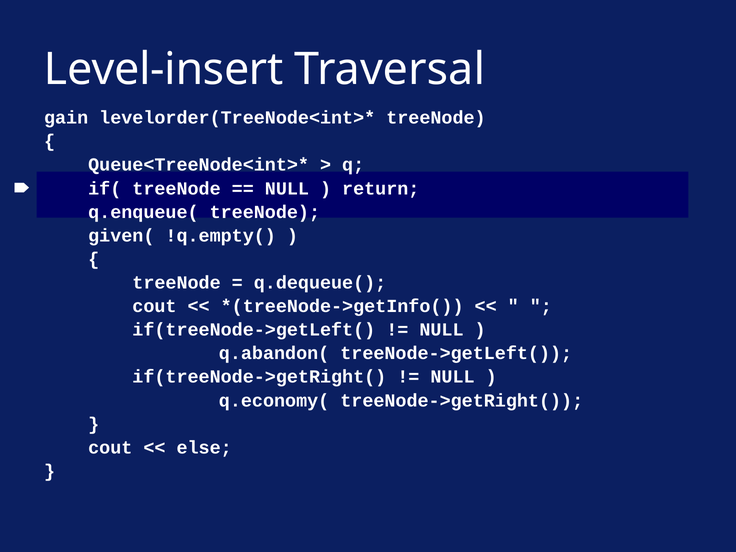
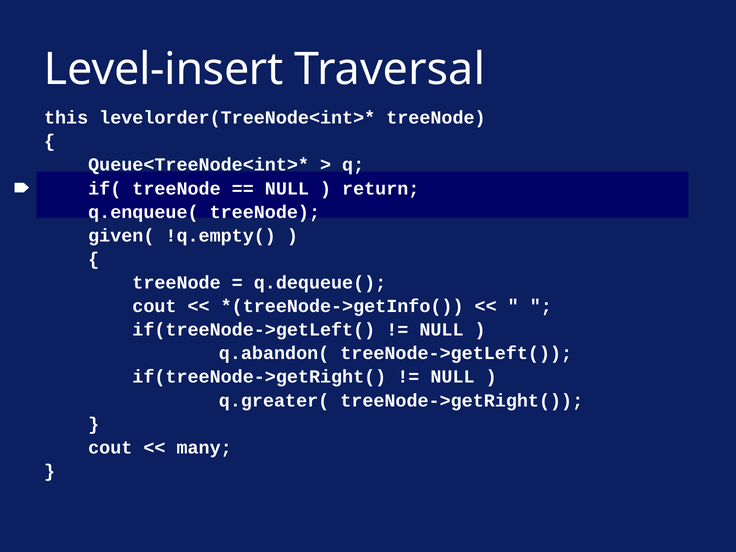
gain: gain -> this (66, 118)
q.economy(: q.economy( -> q.greater( (274, 400)
else: else -> many (204, 448)
